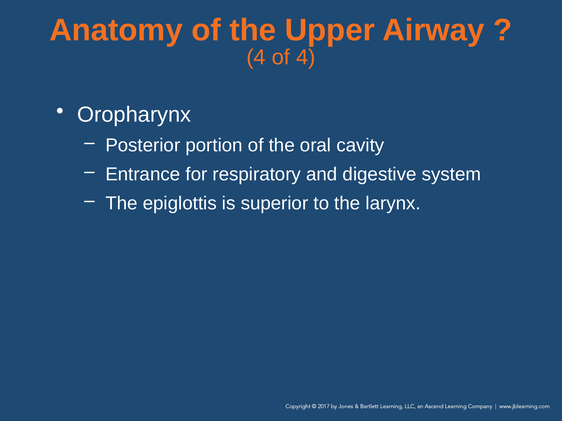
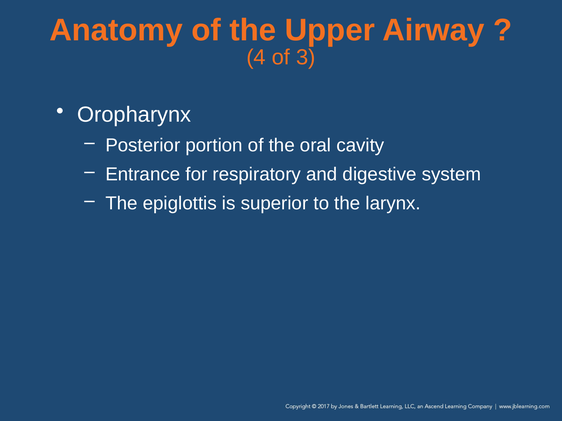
of 4: 4 -> 3 (306, 58)
